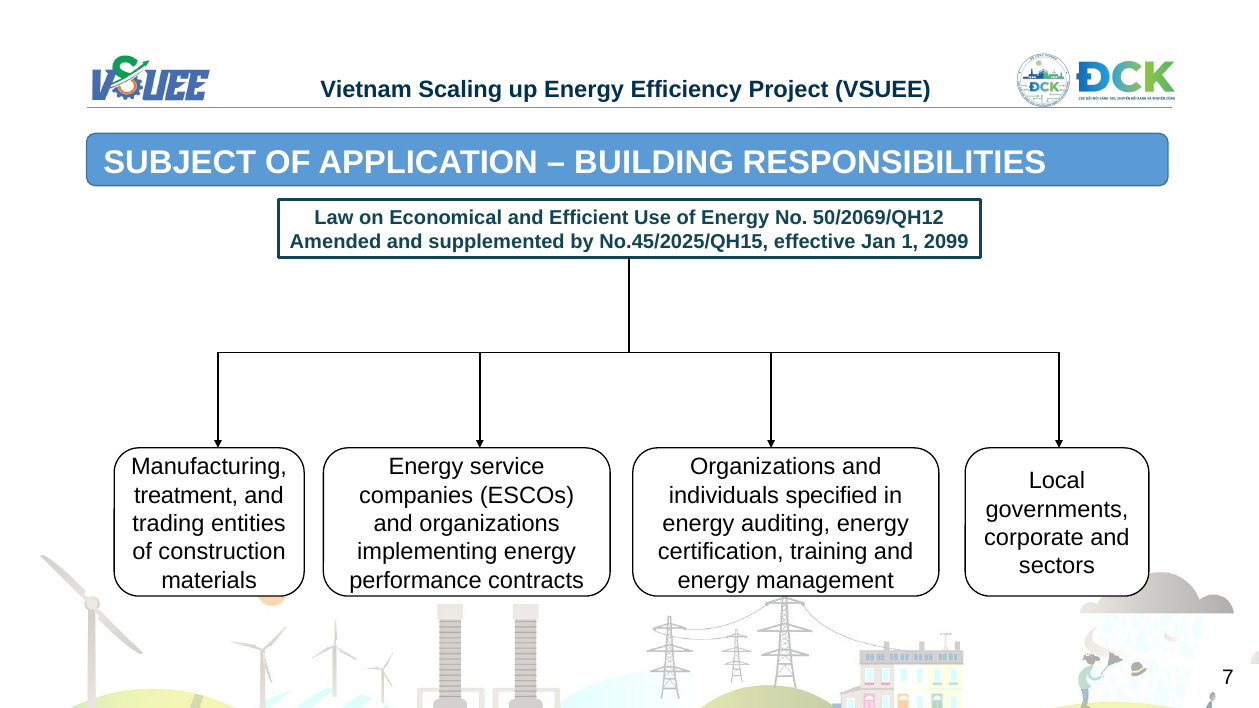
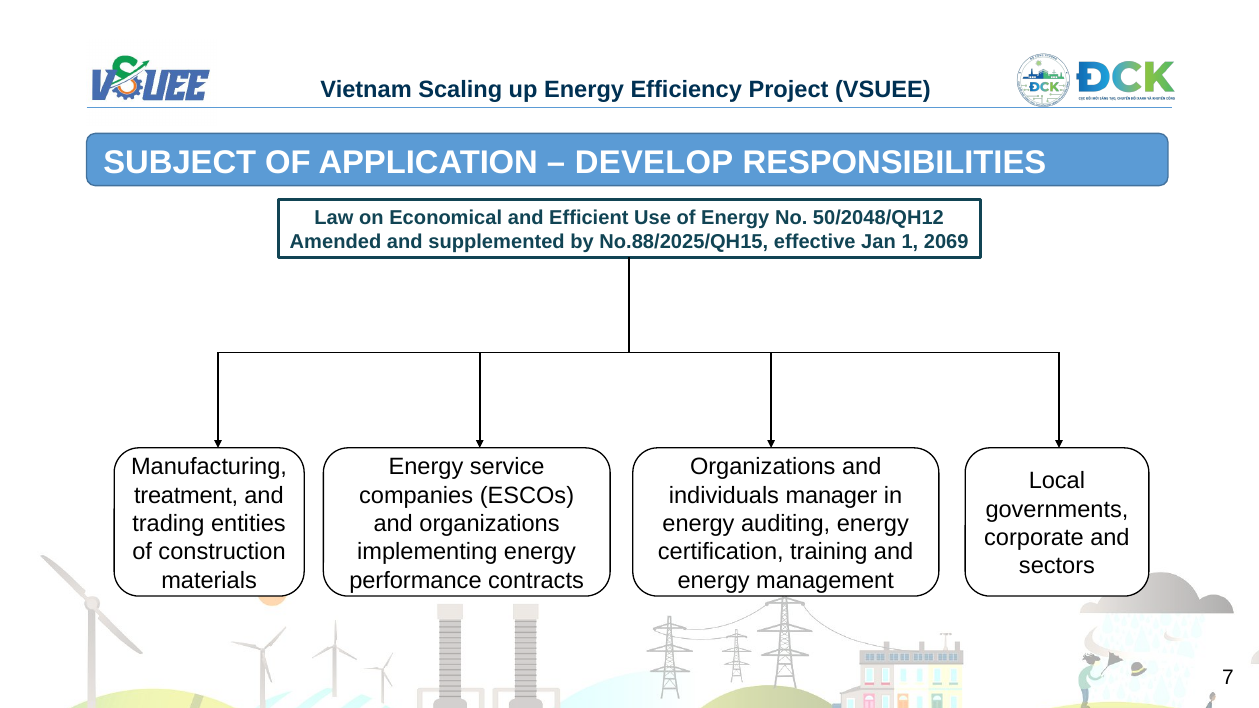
BUILDING: BUILDING -> DEVELOP (654, 163)
50/2069/QH12: 50/2069/QH12 -> 50/2048/QH12 (878, 218)
No.45/2025/QH15: No.45/2025/QH15 -> No.88/2025/QH15 (684, 242)
2099: 2099 -> 2069 (946, 242)
specified: specified -> manager (832, 495)
